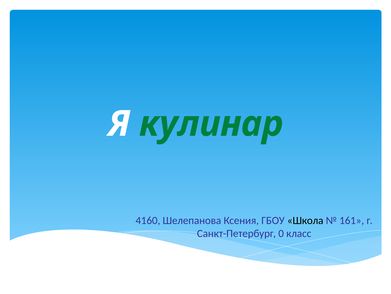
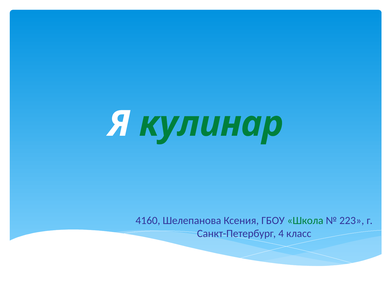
Школа colour: black -> green (305, 220)
161: 161 -> 223 (352, 220)
0: 0 -> 4 (281, 233)
